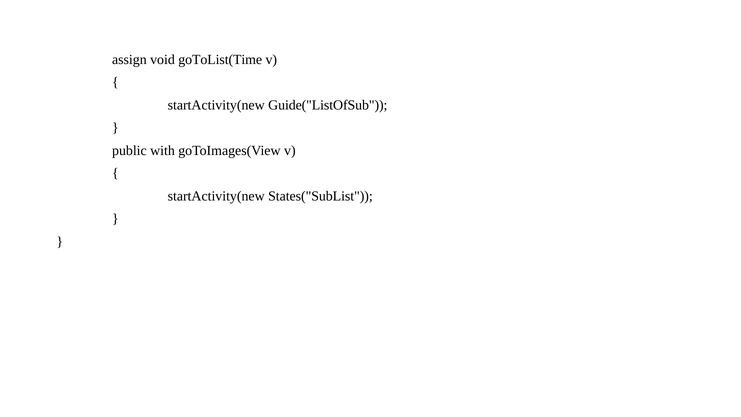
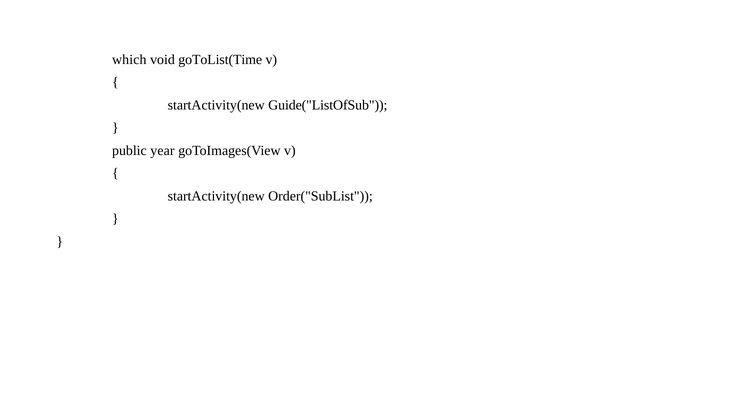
assign: assign -> which (129, 59)
with: with -> year (162, 150)
States("SubList: States("SubList -> Order("SubList (320, 196)
